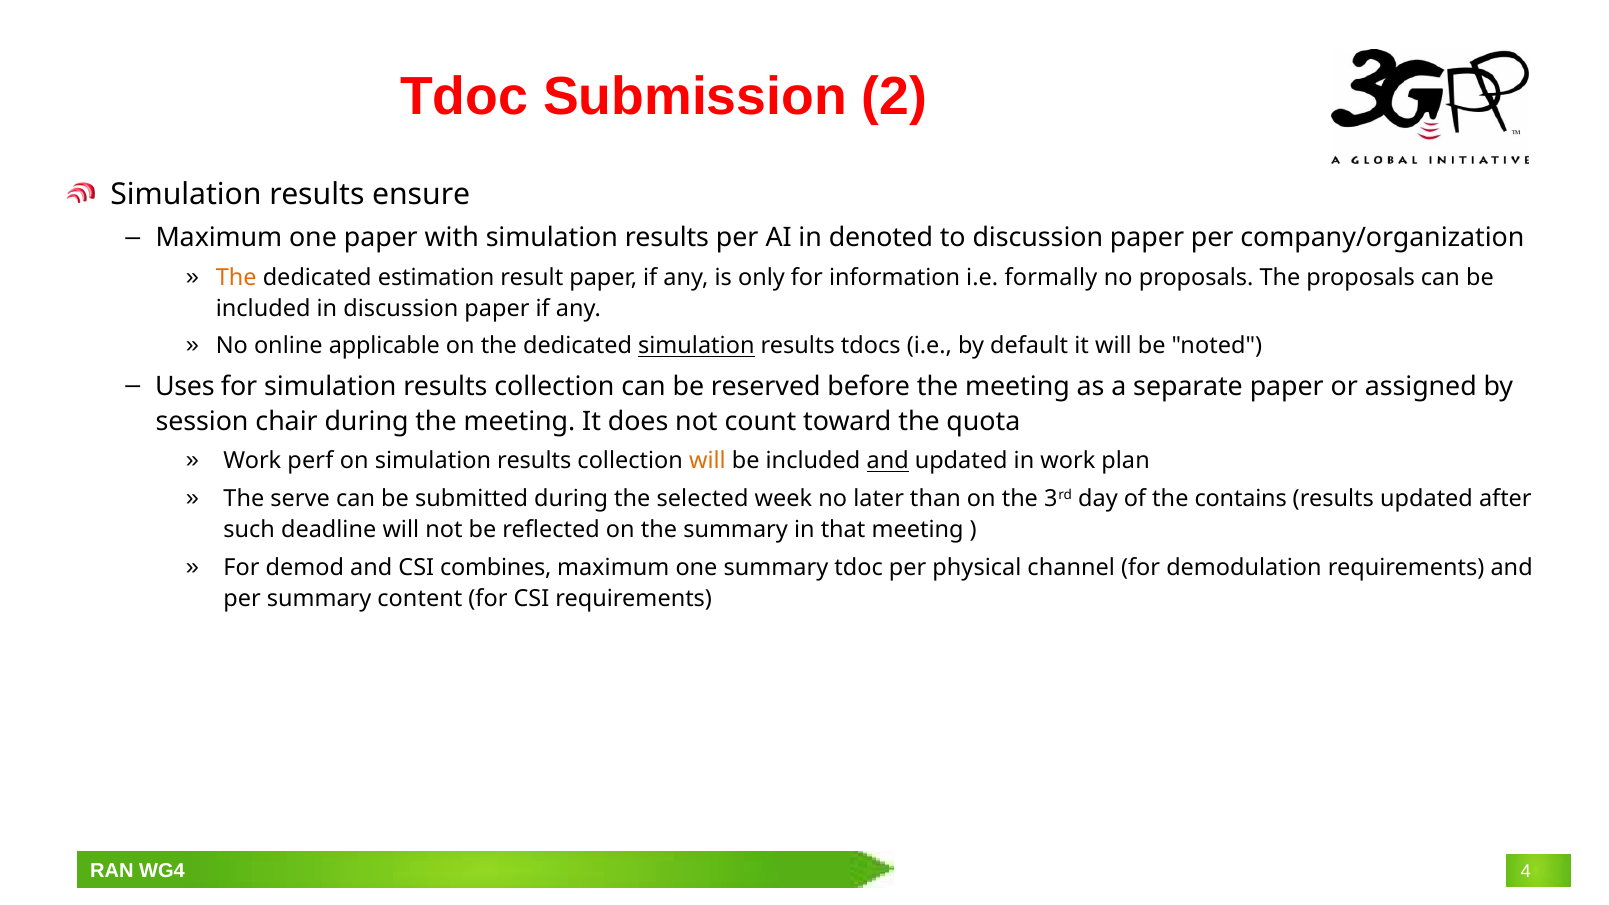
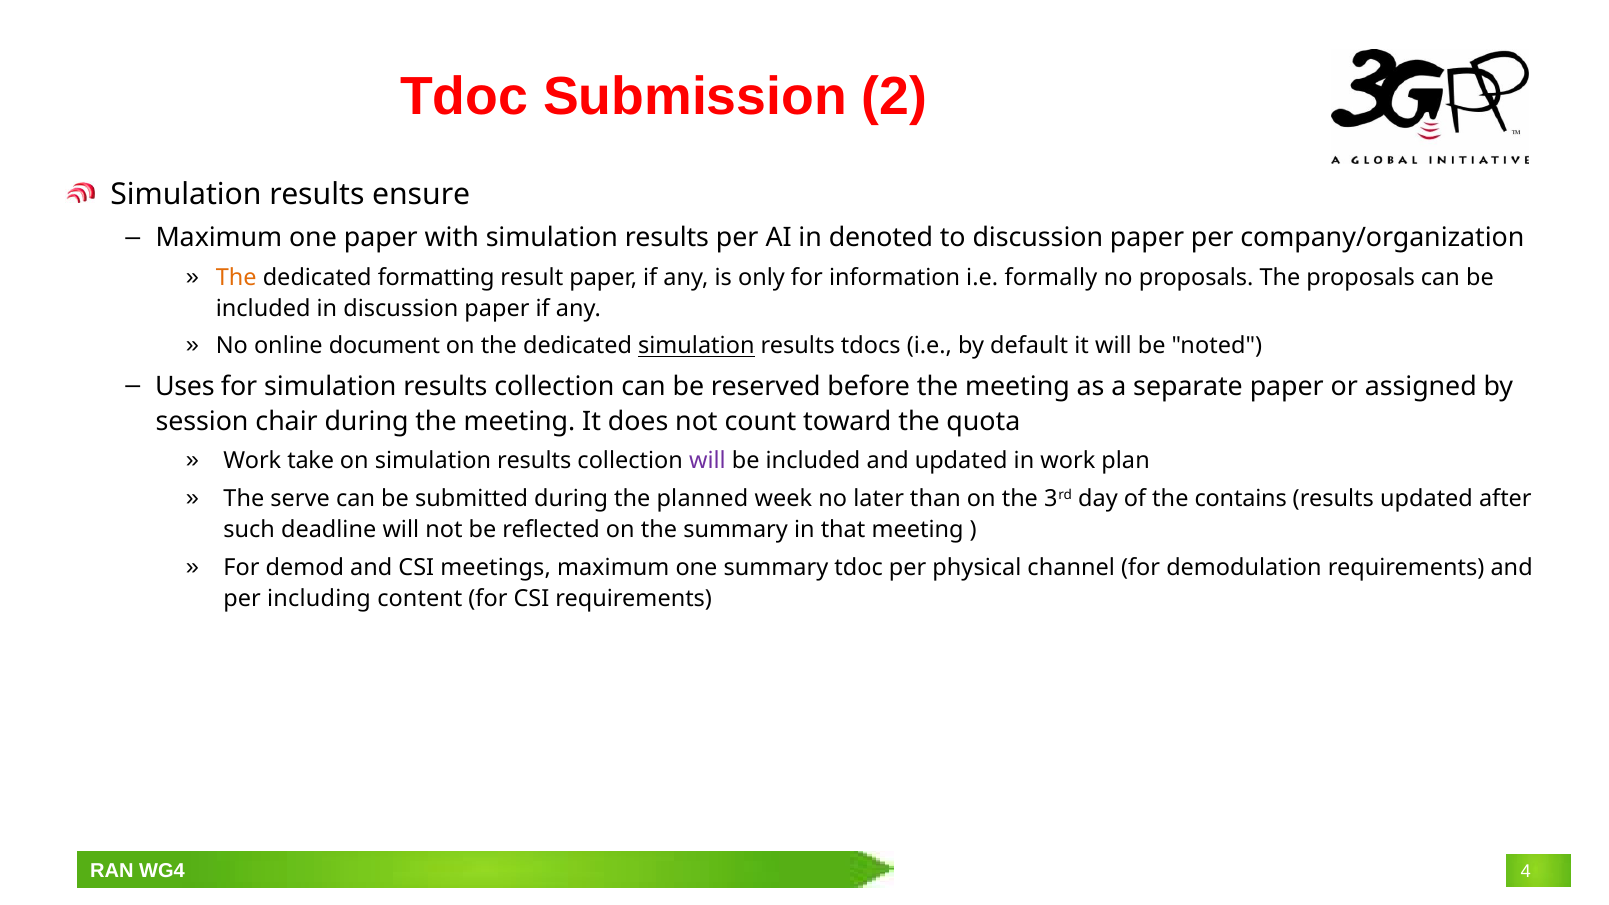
estimation: estimation -> formatting (436, 278)
applicable: applicable -> document (384, 346)
perf: perf -> take (311, 461)
will colour: orange -> purple (707, 461)
and underline: present -> none (888, 461)
selected: selected -> planned (702, 499)
combines: combines -> meetings (496, 568)
per summary: summary -> including (319, 599)
